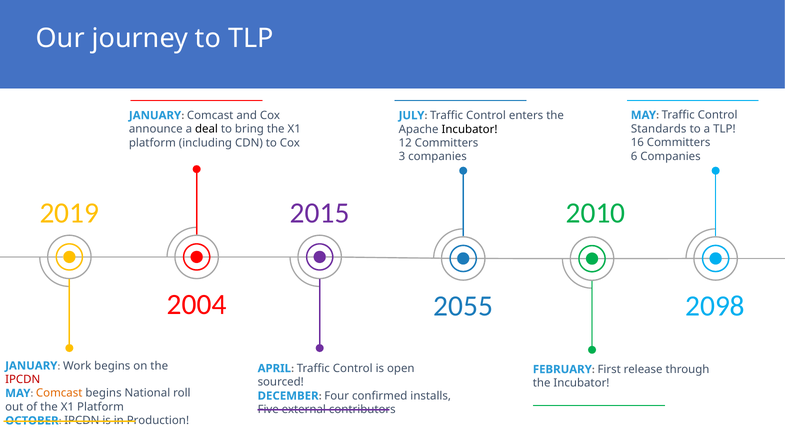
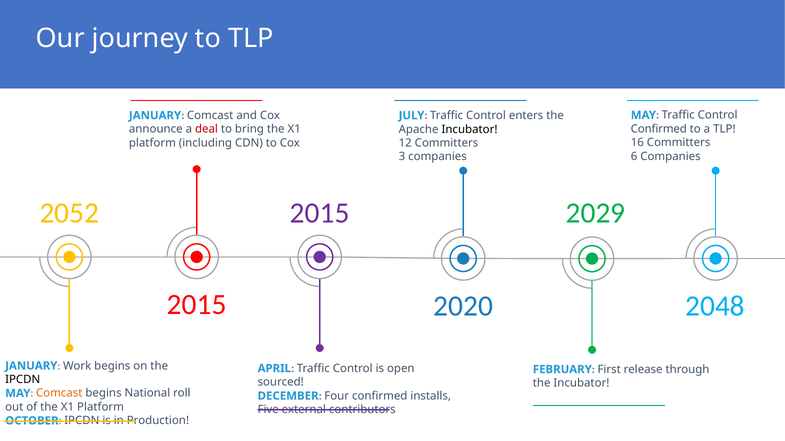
Standards: Standards -> Confirmed (659, 129)
deal colour: black -> red (207, 129)
2019: 2019 -> 2052 (69, 213)
2010: 2010 -> 2029 (596, 213)
2004: 2004 -> 2015 (197, 305)
2055: 2055 -> 2020 (463, 306)
2098: 2098 -> 2048 (715, 306)
IPCDN colour: red -> black (23, 380)
